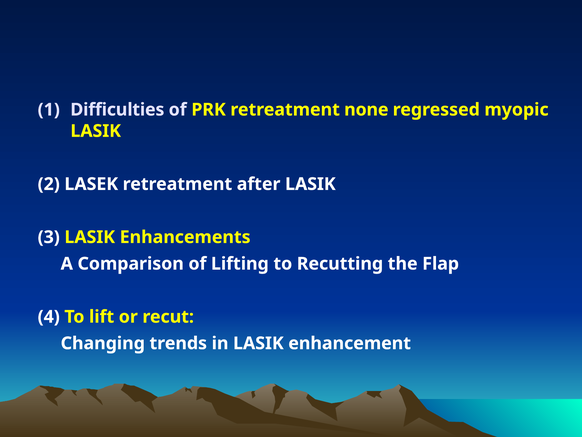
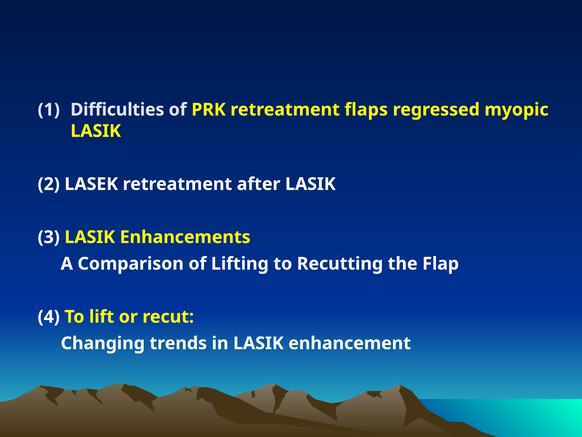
none: none -> flaps (366, 110)
